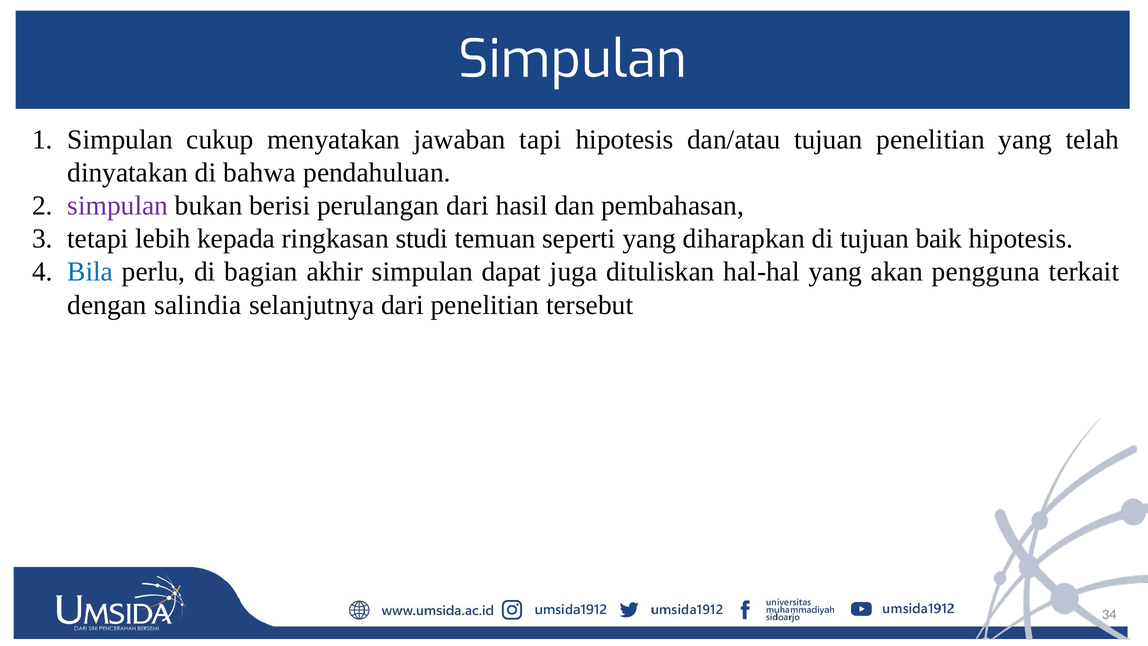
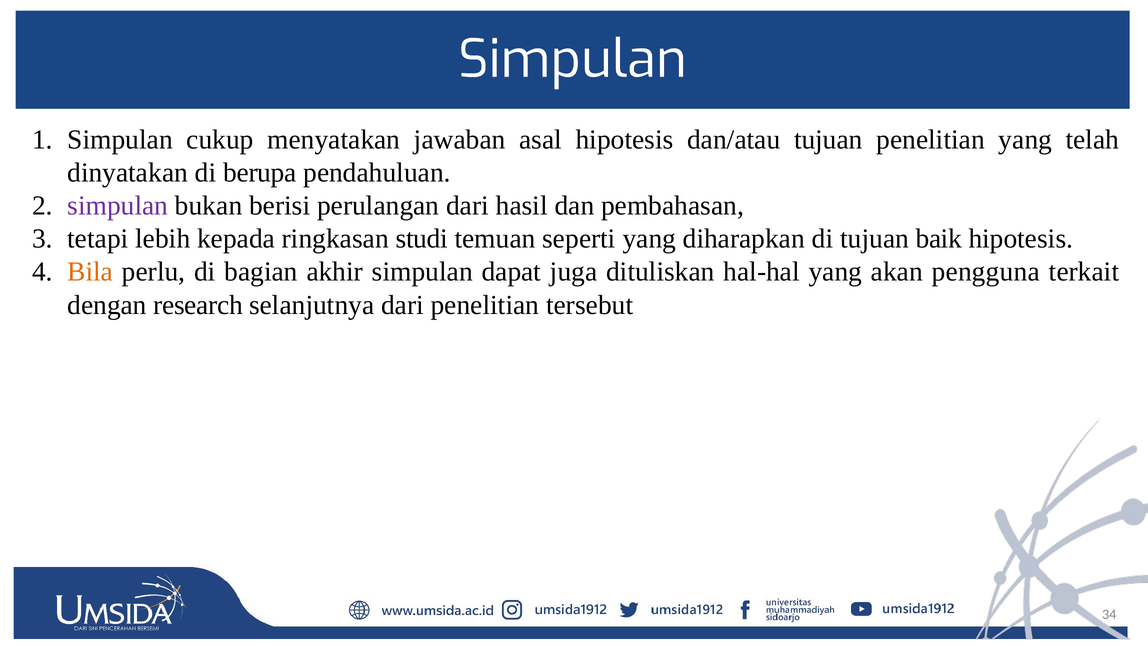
tapi: tapi -> asal (541, 139)
bahwa: bahwa -> berupa (260, 173)
Bila colour: blue -> orange (90, 272)
salindia: salindia -> research (198, 305)
